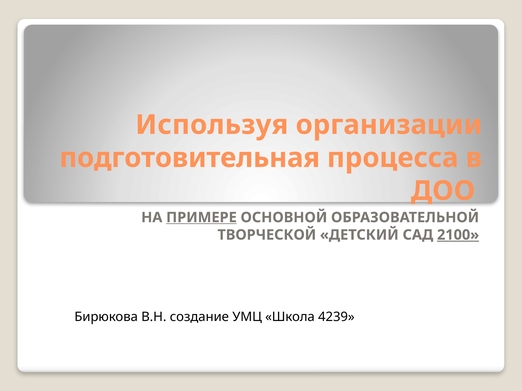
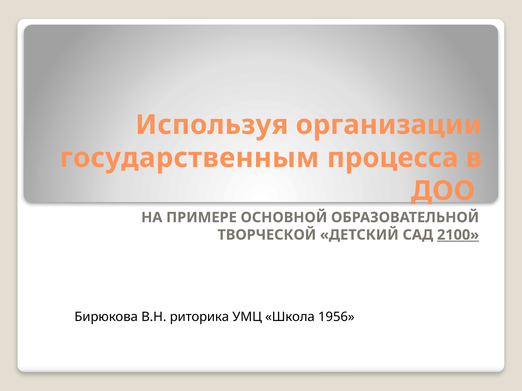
подготовительная: подготовительная -> государственным (189, 158)
ПРИМЕРЕ underline: present -> none (201, 218)
создание: создание -> риторика (199, 317)
4239: 4239 -> 1956 (336, 317)
